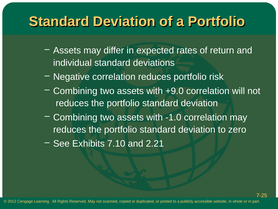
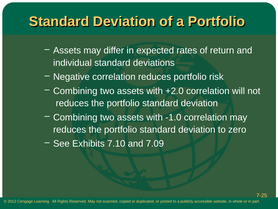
+9.0: +9.0 -> +2.0 (175, 91)
2.21: 2.21 -> 7.09 (155, 143)
